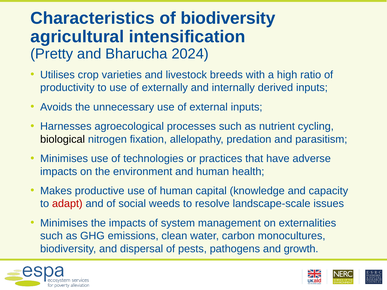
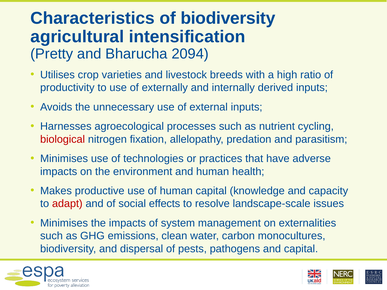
2024: 2024 -> 2094 (190, 54)
biological colour: black -> red (63, 139)
weeds: weeds -> effects (165, 204)
and growth: growth -> capital (301, 249)
